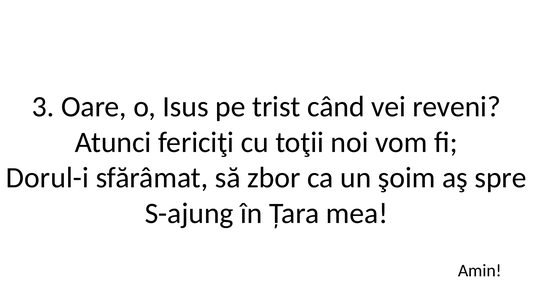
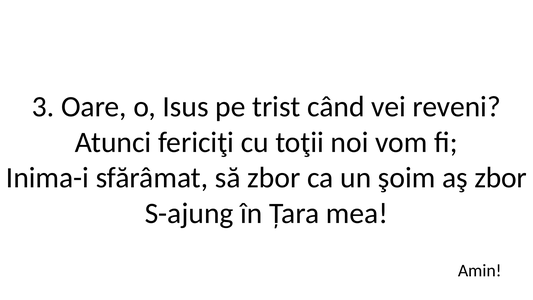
Dorul-i: Dorul-i -> Inima-i (47, 178)
aş spre: spre -> zbor (501, 178)
